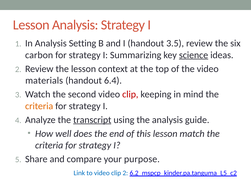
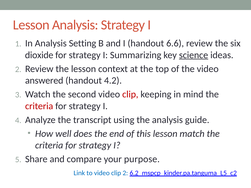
3.5: 3.5 -> 6.6 (175, 43)
carbon: carbon -> dioxide (39, 55)
materials: materials -> answered (44, 81)
6.4: 6.4 -> 4.2 (113, 81)
criteria colour: orange -> red (39, 106)
transcript underline: present -> none (92, 120)
